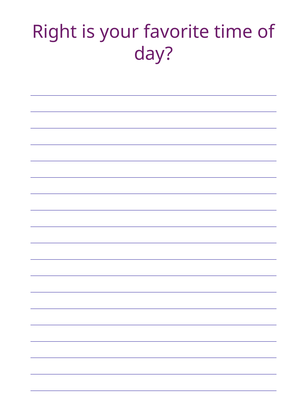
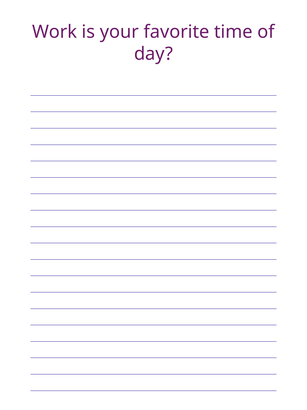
Right: Right -> Work (55, 32)
